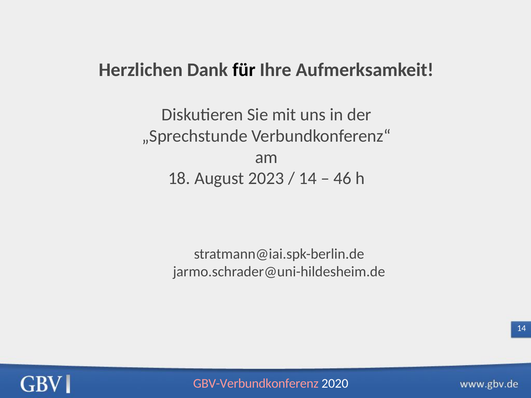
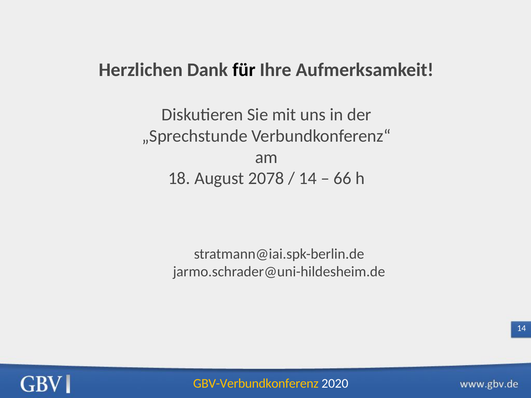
2023: 2023 -> 2078 (266, 179)
46: 46 -> 66 (343, 179)
GBV-Verbundkonferenz colour: pink -> yellow (256, 384)
